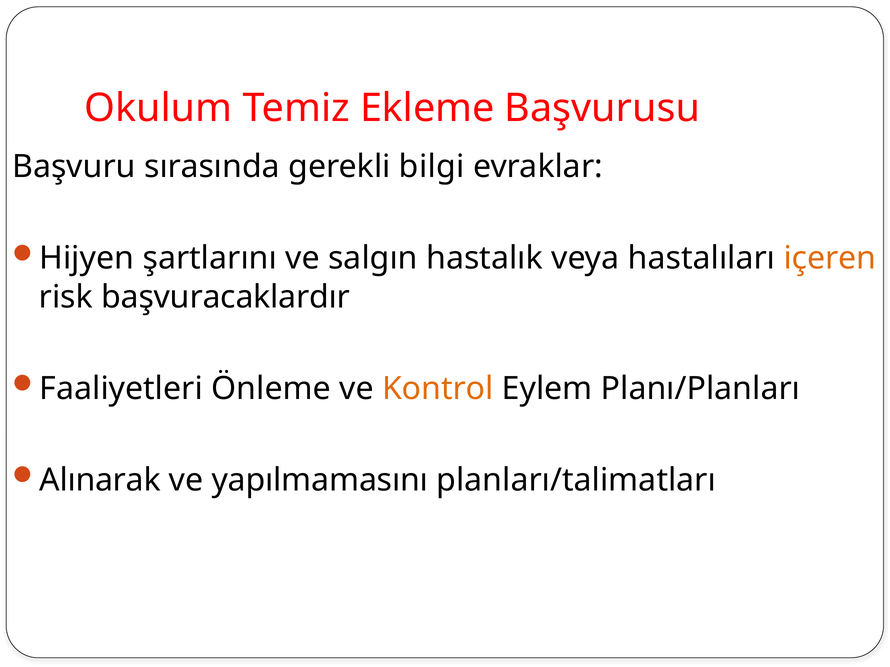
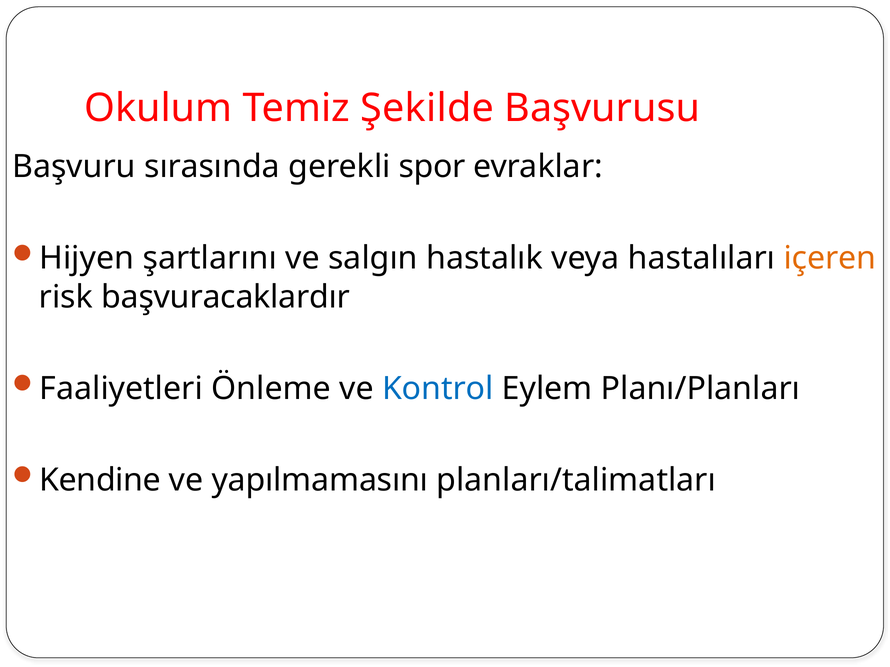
Ekleme: Ekleme -> Şekilde (427, 108)
bilgi: bilgi -> spor (432, 167)
Kontrol colour: orange -> blue (438, 389)
Alınarak: Alınarak -> Kendine (100, 481)
